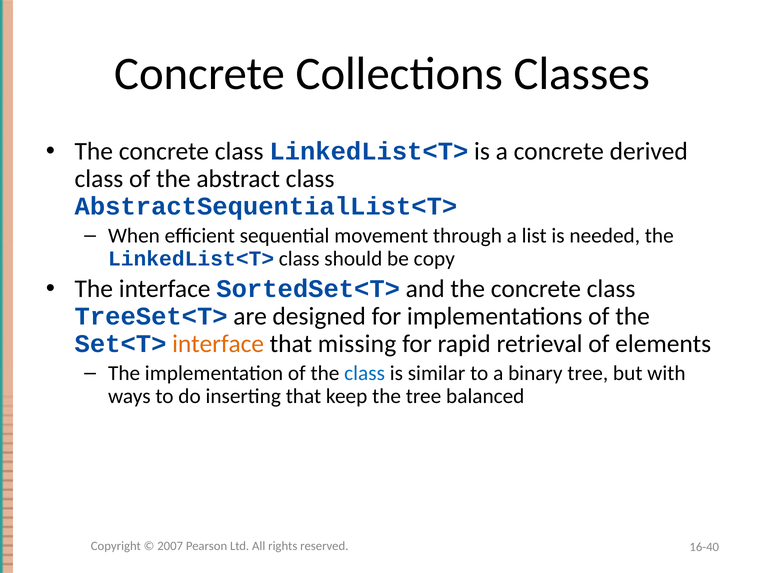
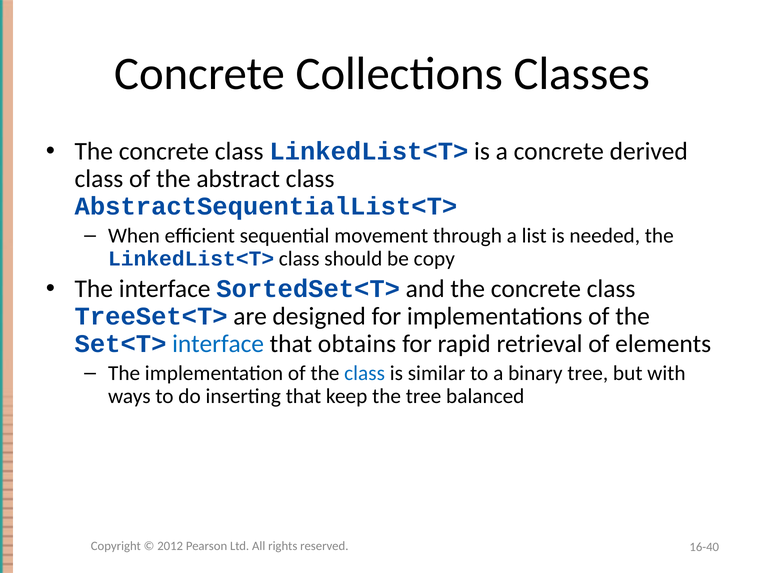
interface colour: orange -> blue (218, 344)
missing: missing -> obtains (357, 344)
2007: 2007 -> 2012 (170, 547)
